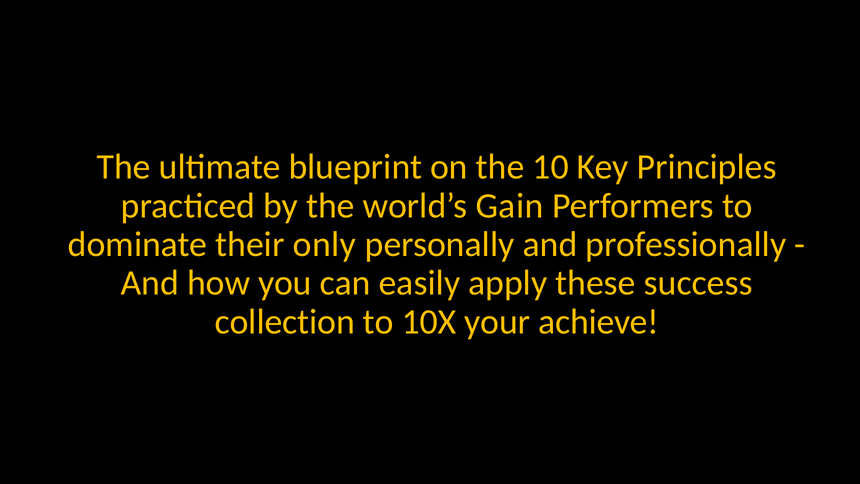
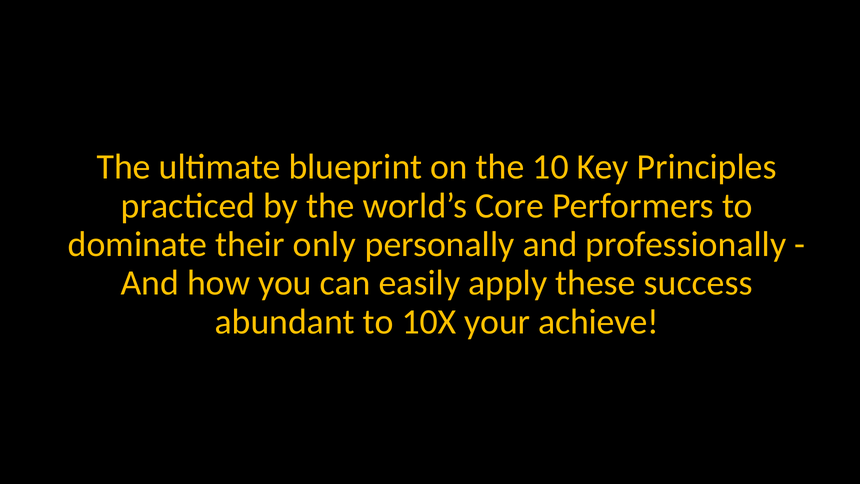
Gain: Gain -> Core (510, 206)
collection: collection -> abundant (285, 322)
